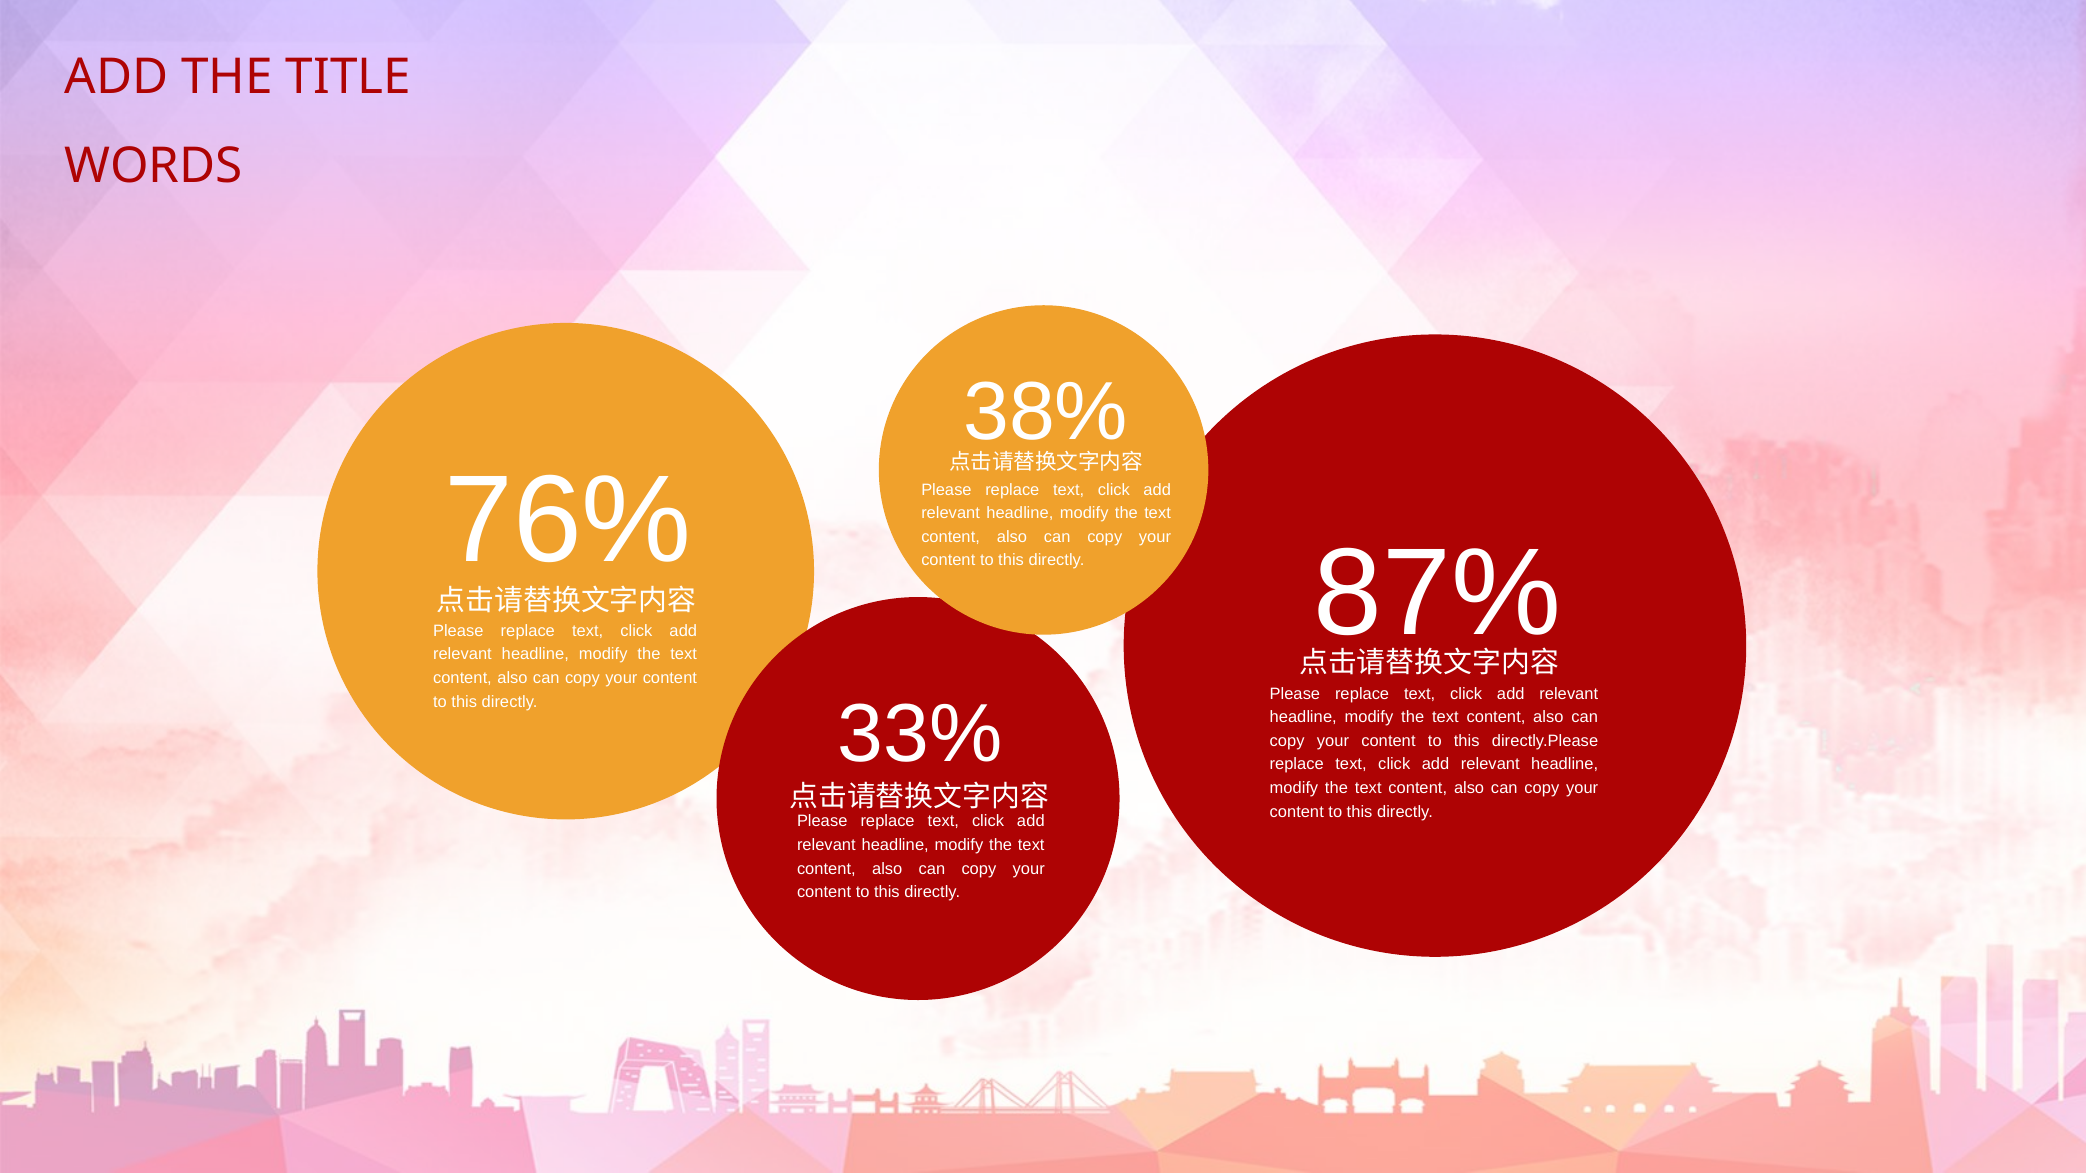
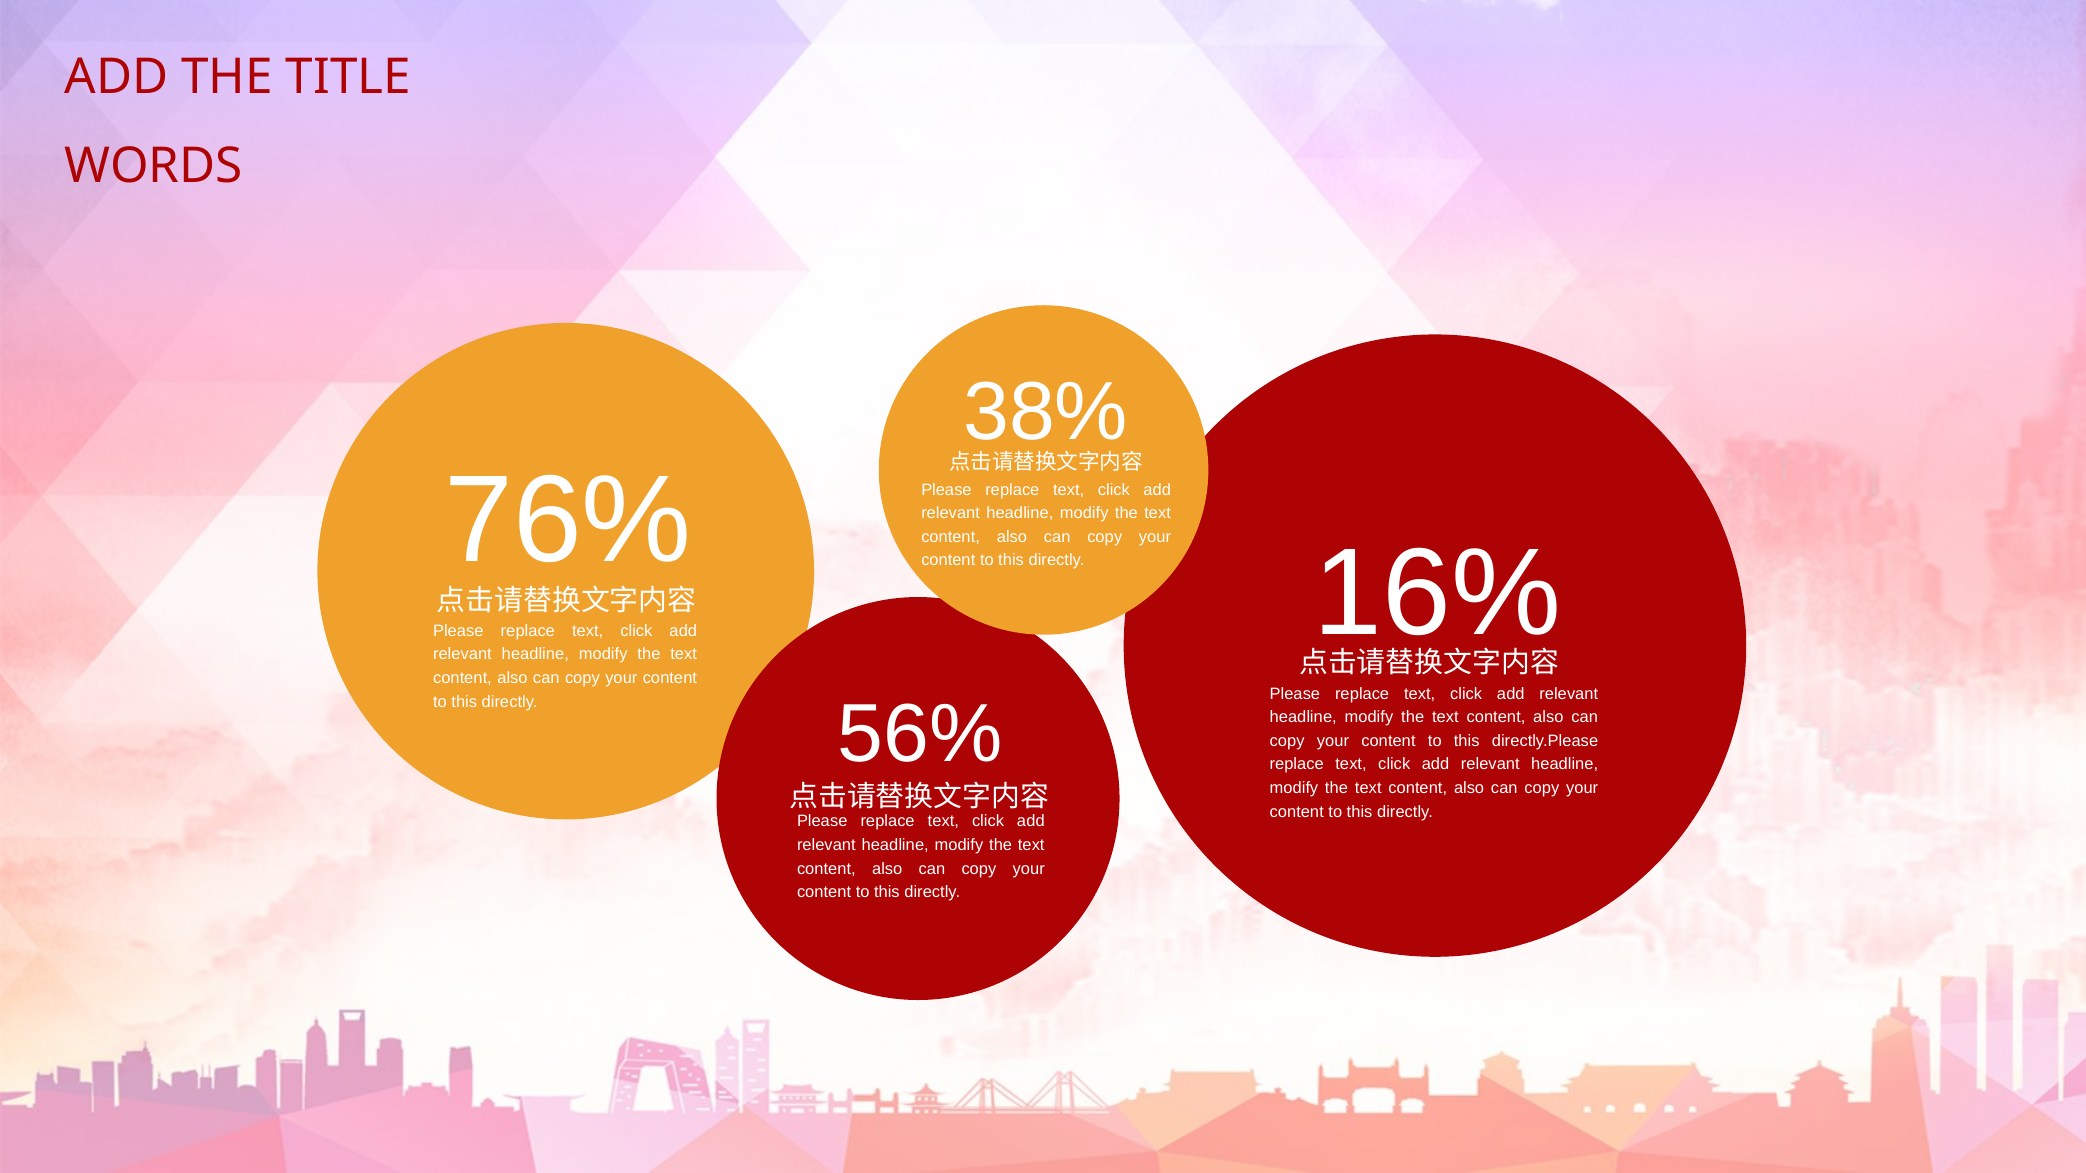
87%: 87% -> 16% (1437, 594)
33%: 33% -> 56% (920, 735)
